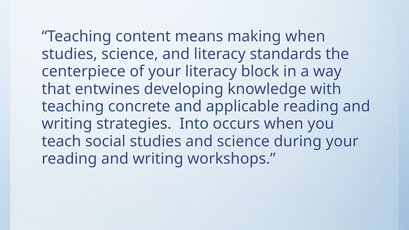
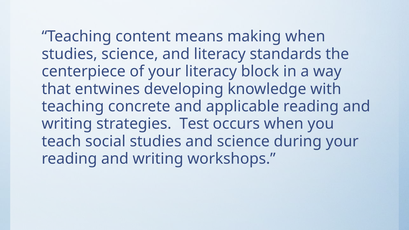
Into: Into -> Test (194, 124)
